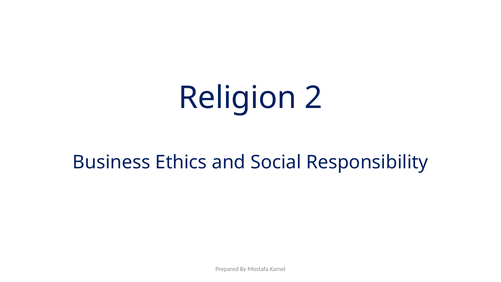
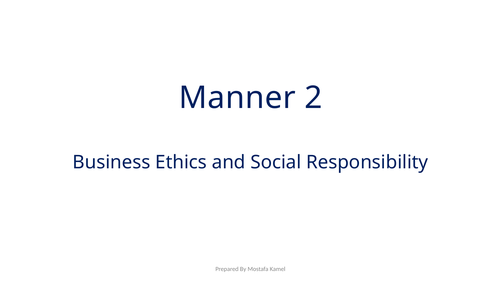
Religion: Religion -> Manner (237, 98)
